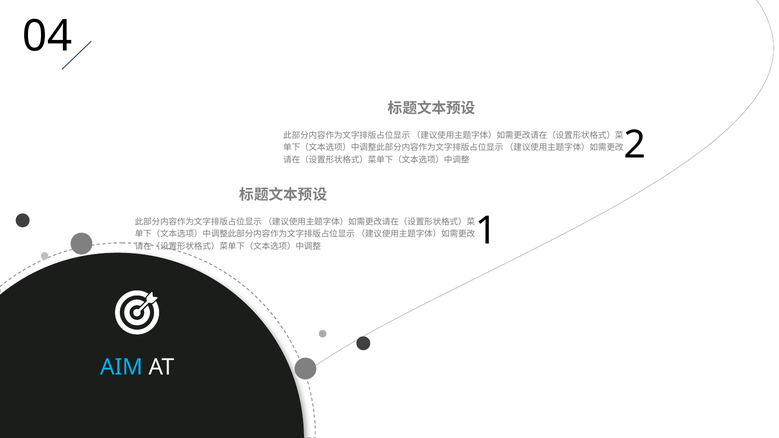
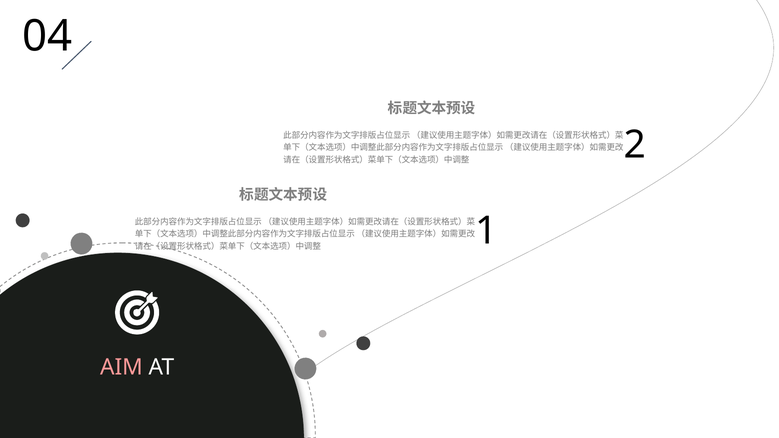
AIM colour: light blue -> pink (121, 367)
